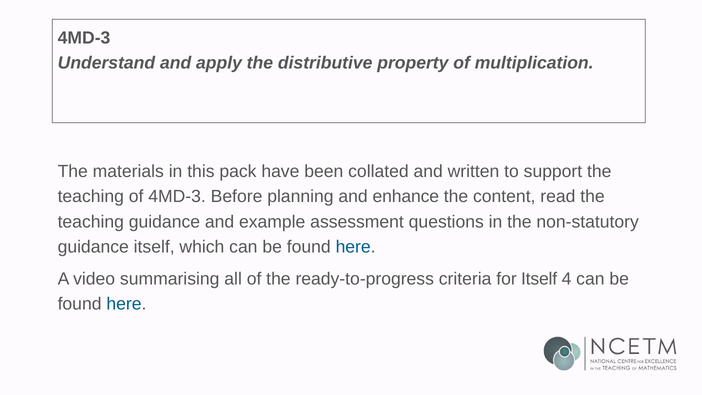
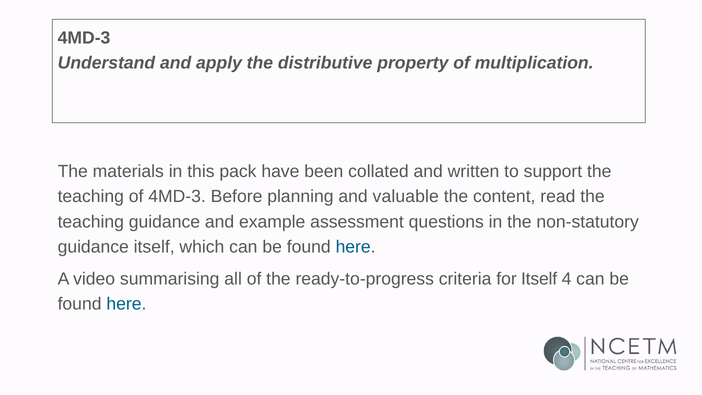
enhance: enhance -> valuable (406, 196)
